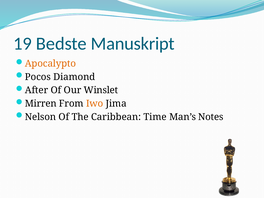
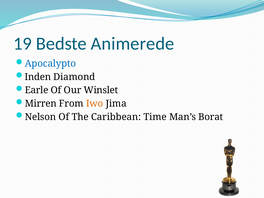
Manuskript: Manuskript -> Animerede (133, 44)
Apocalypto colour: orange -> blue (50, 64)
Pocos: Pocos -> Inden (38, 77)
After: After -> Earle (37, 90)
Notes: Notes -> Borat (211, 117)
